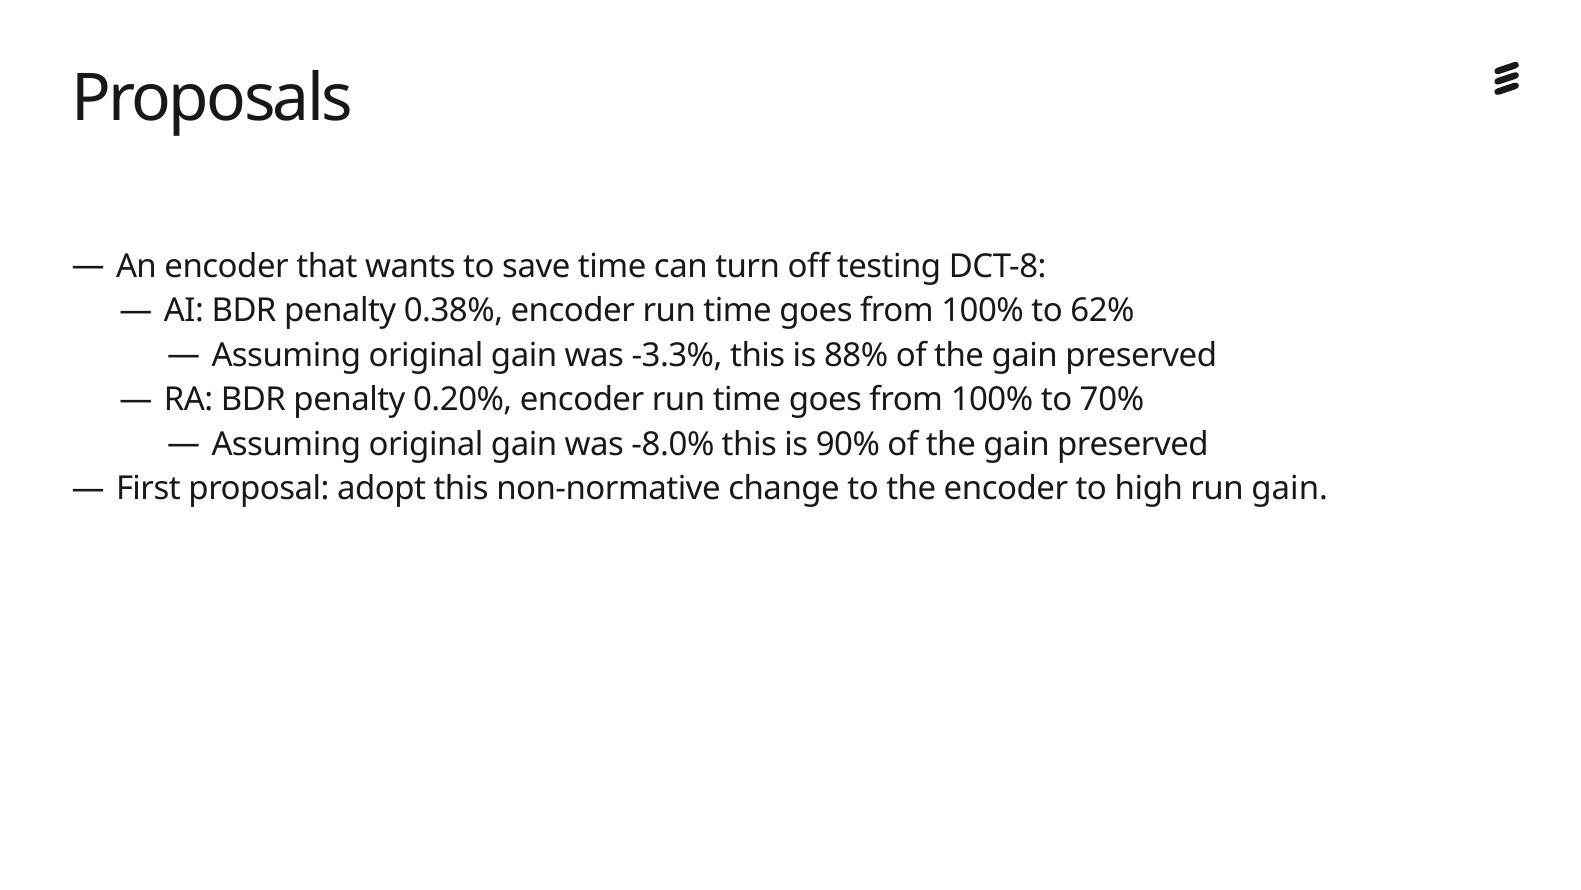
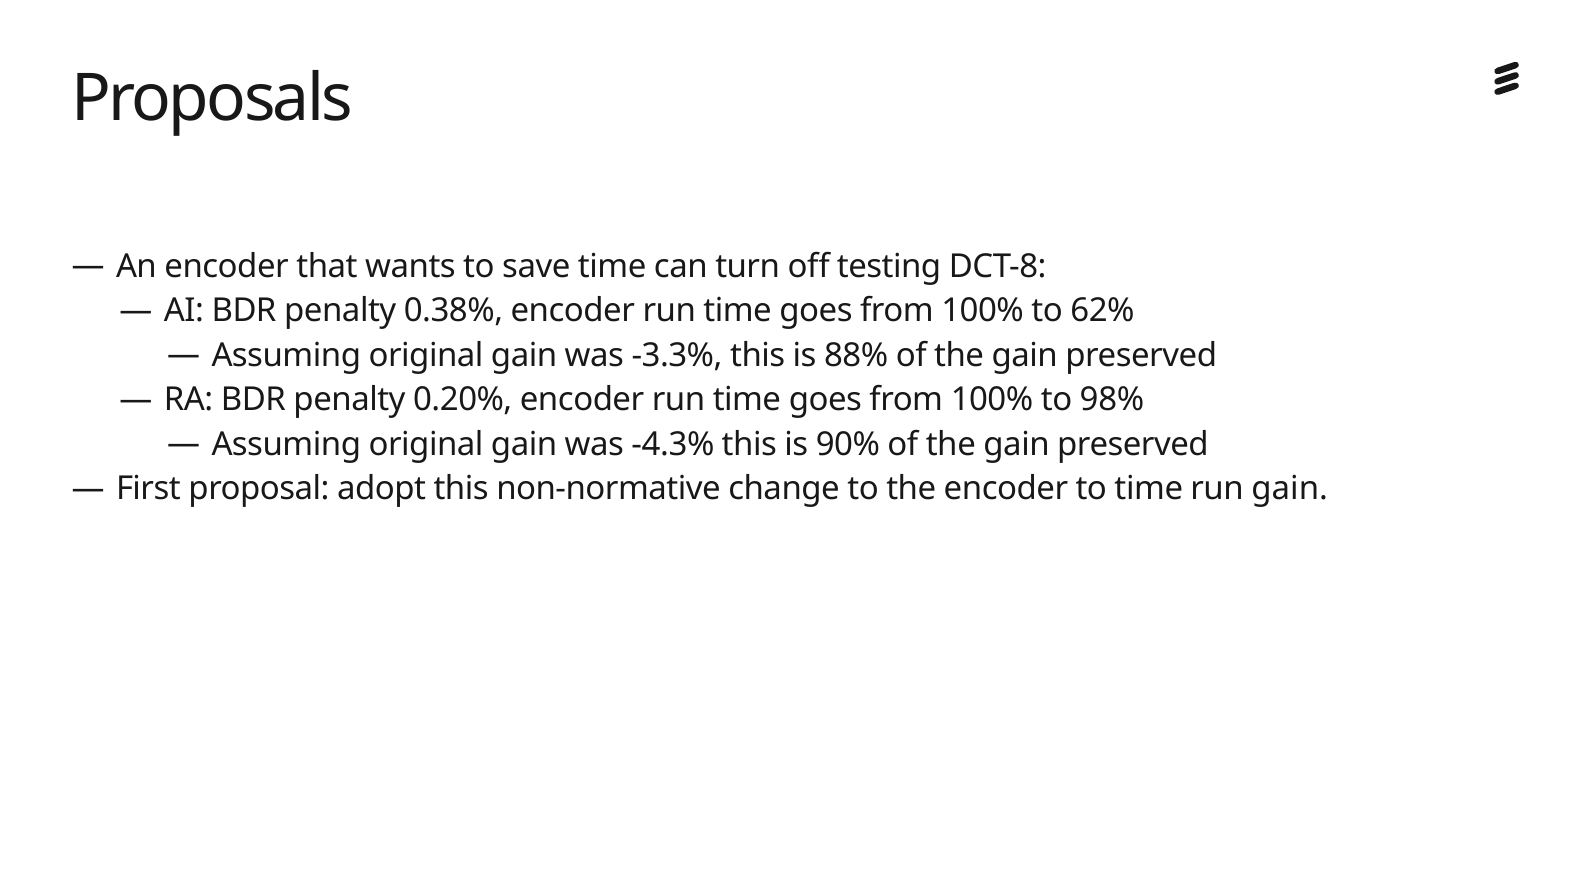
70%: 70% -> 98% (1112, 399)
-8.0%: -8.0% -> -4.3% (673, 444)
to high: high -> time (1149, 488)
